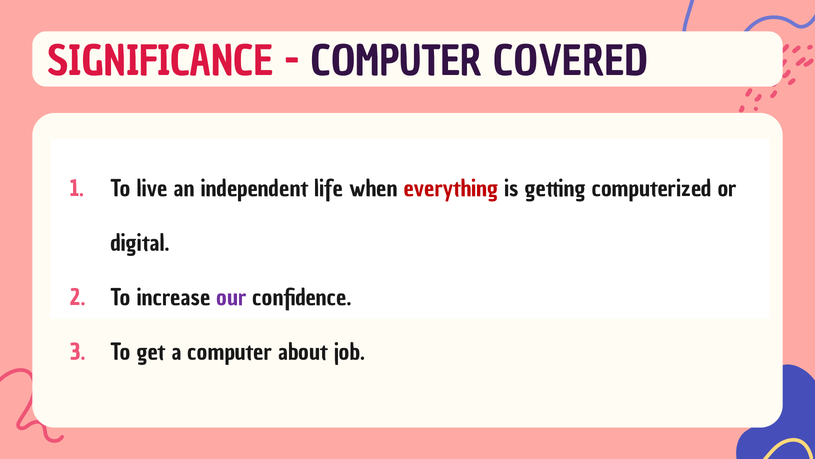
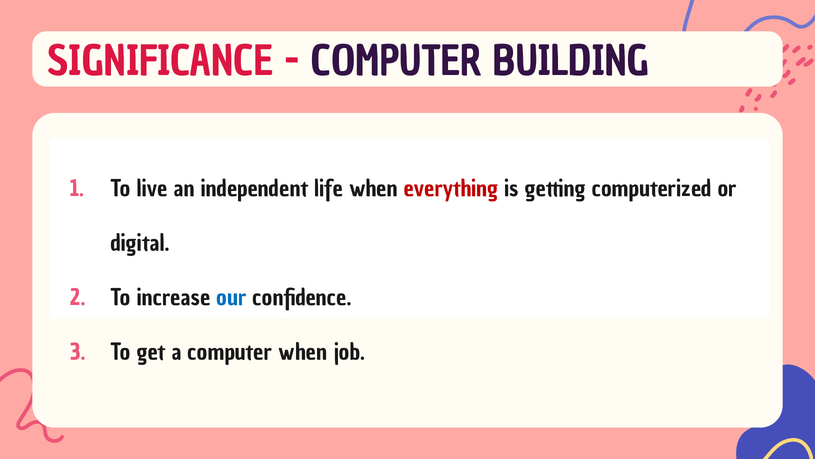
COVERED: COVERED -> BUILDING (571, 62)
our colour: purple -> blue (231, 297)
computer about: about -> when (303, 352)
